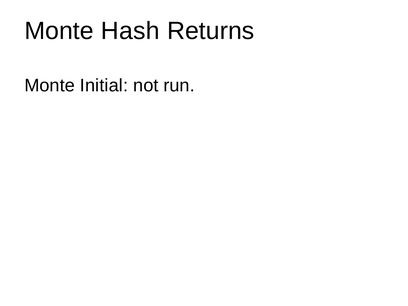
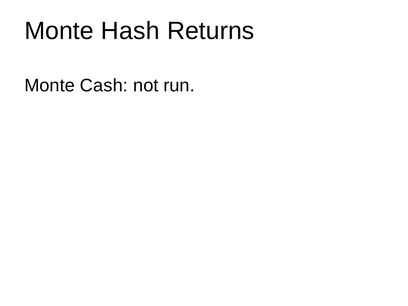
Initial: Initial -> Cash (104, 86)
